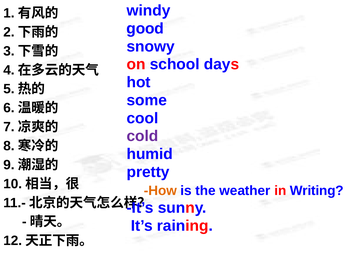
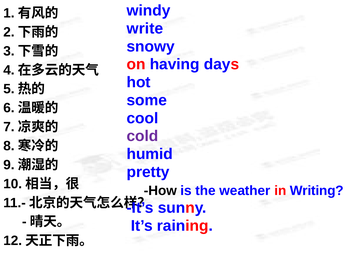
good: good -> write (145, 28)
school: school -> having (175, 64)
How colour: orange -> black (160, 191)
